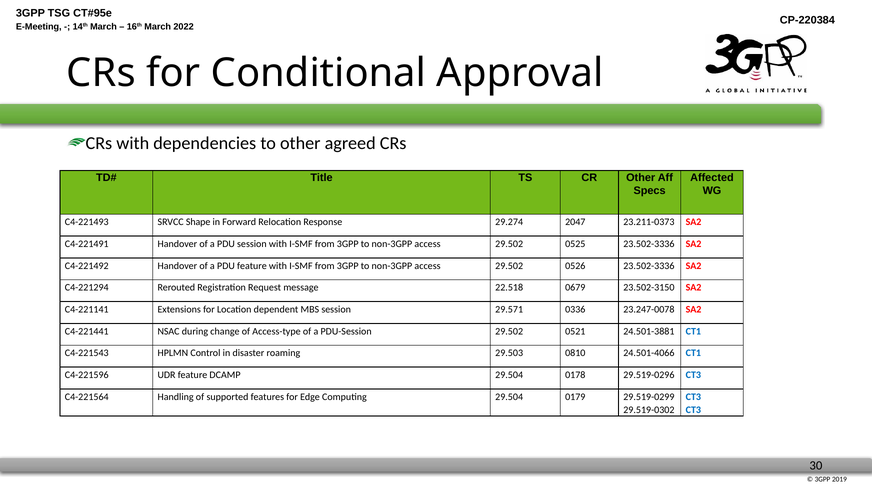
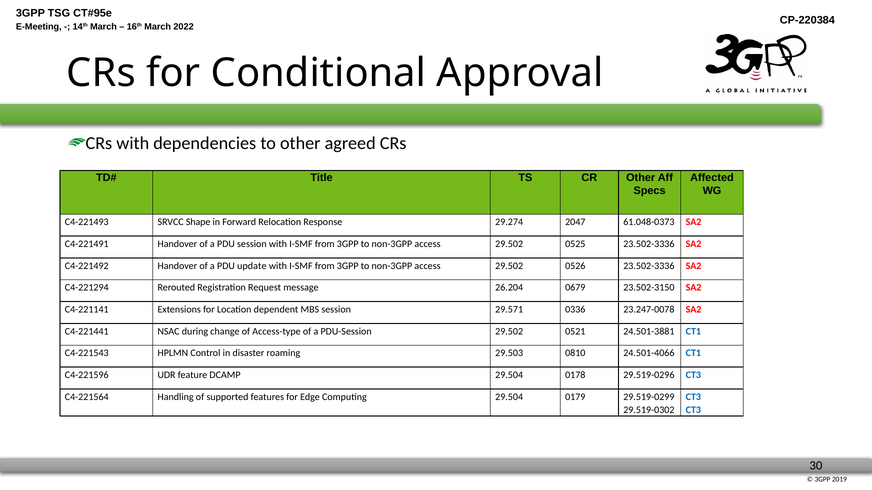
23.211-0373: 23.211-0373 -> 61.048-0373 (649, 222)
PDU feature: feature -> update (252, 266)
22.518: 22.518 -> 26.204 (509, 288)
